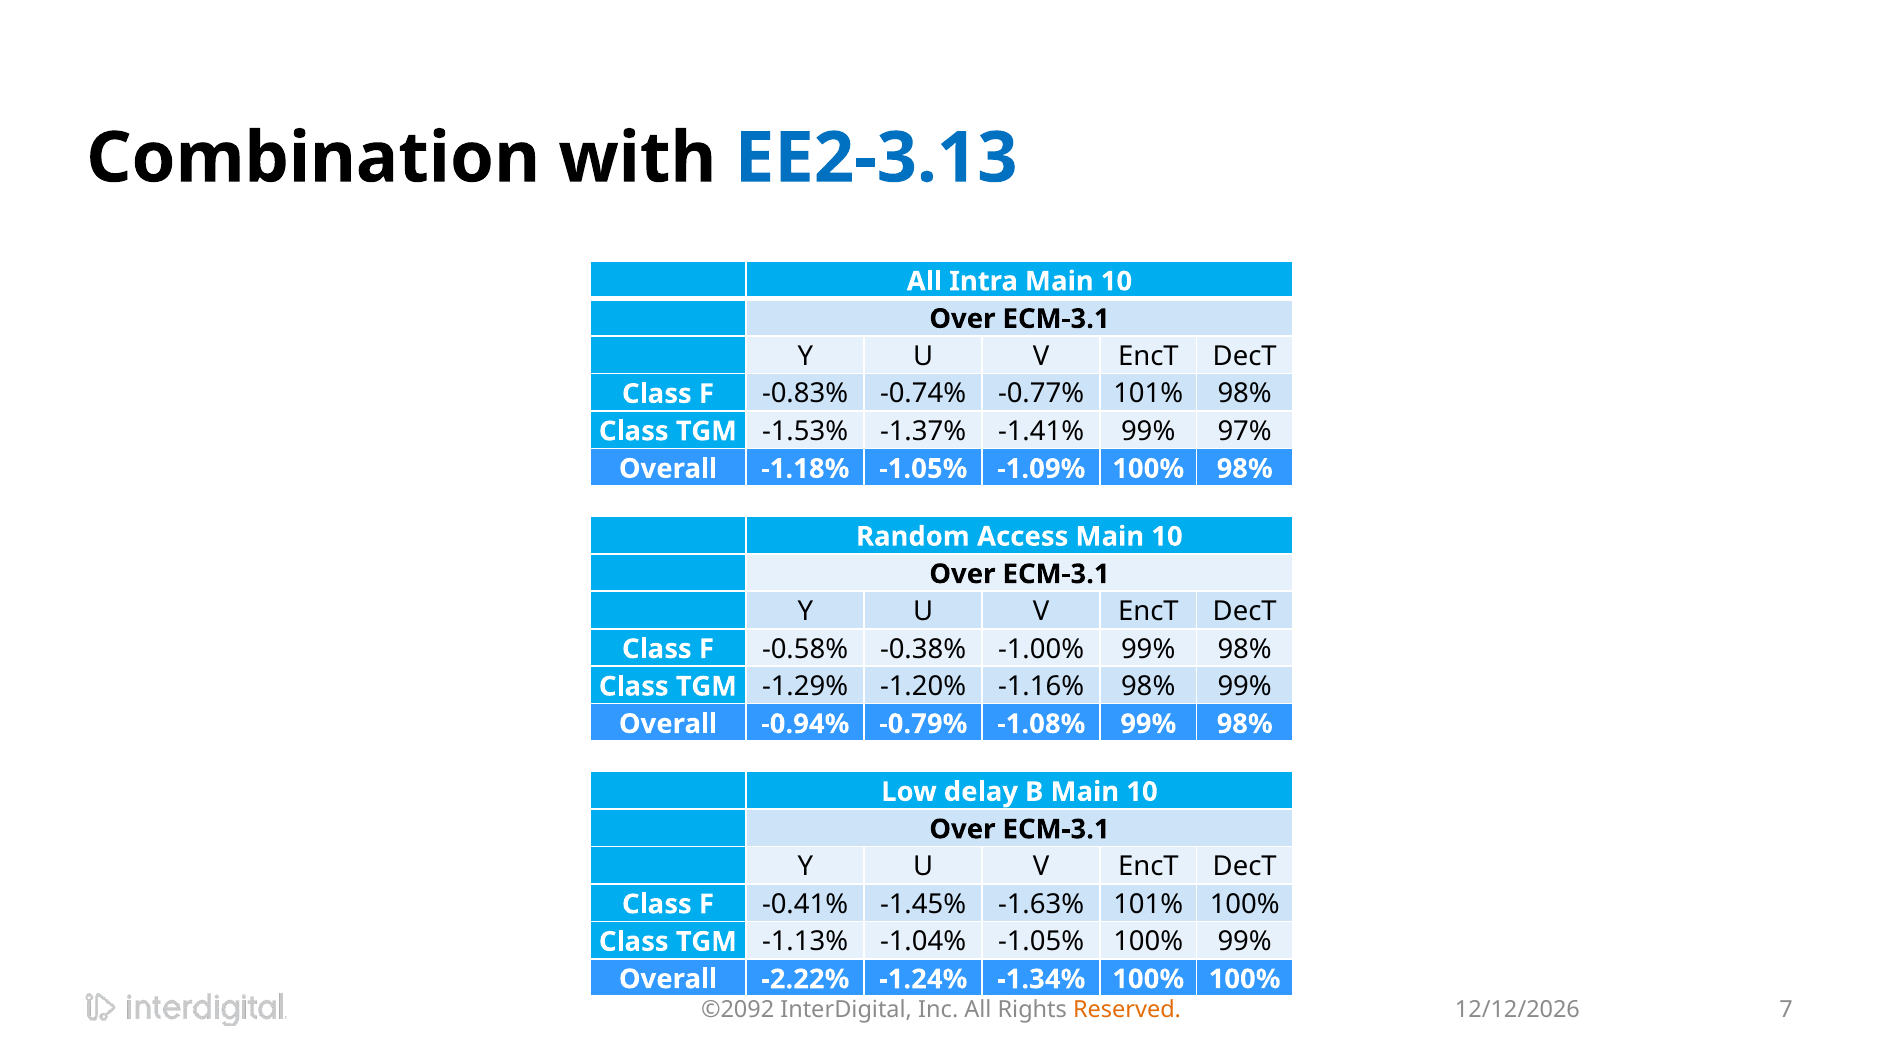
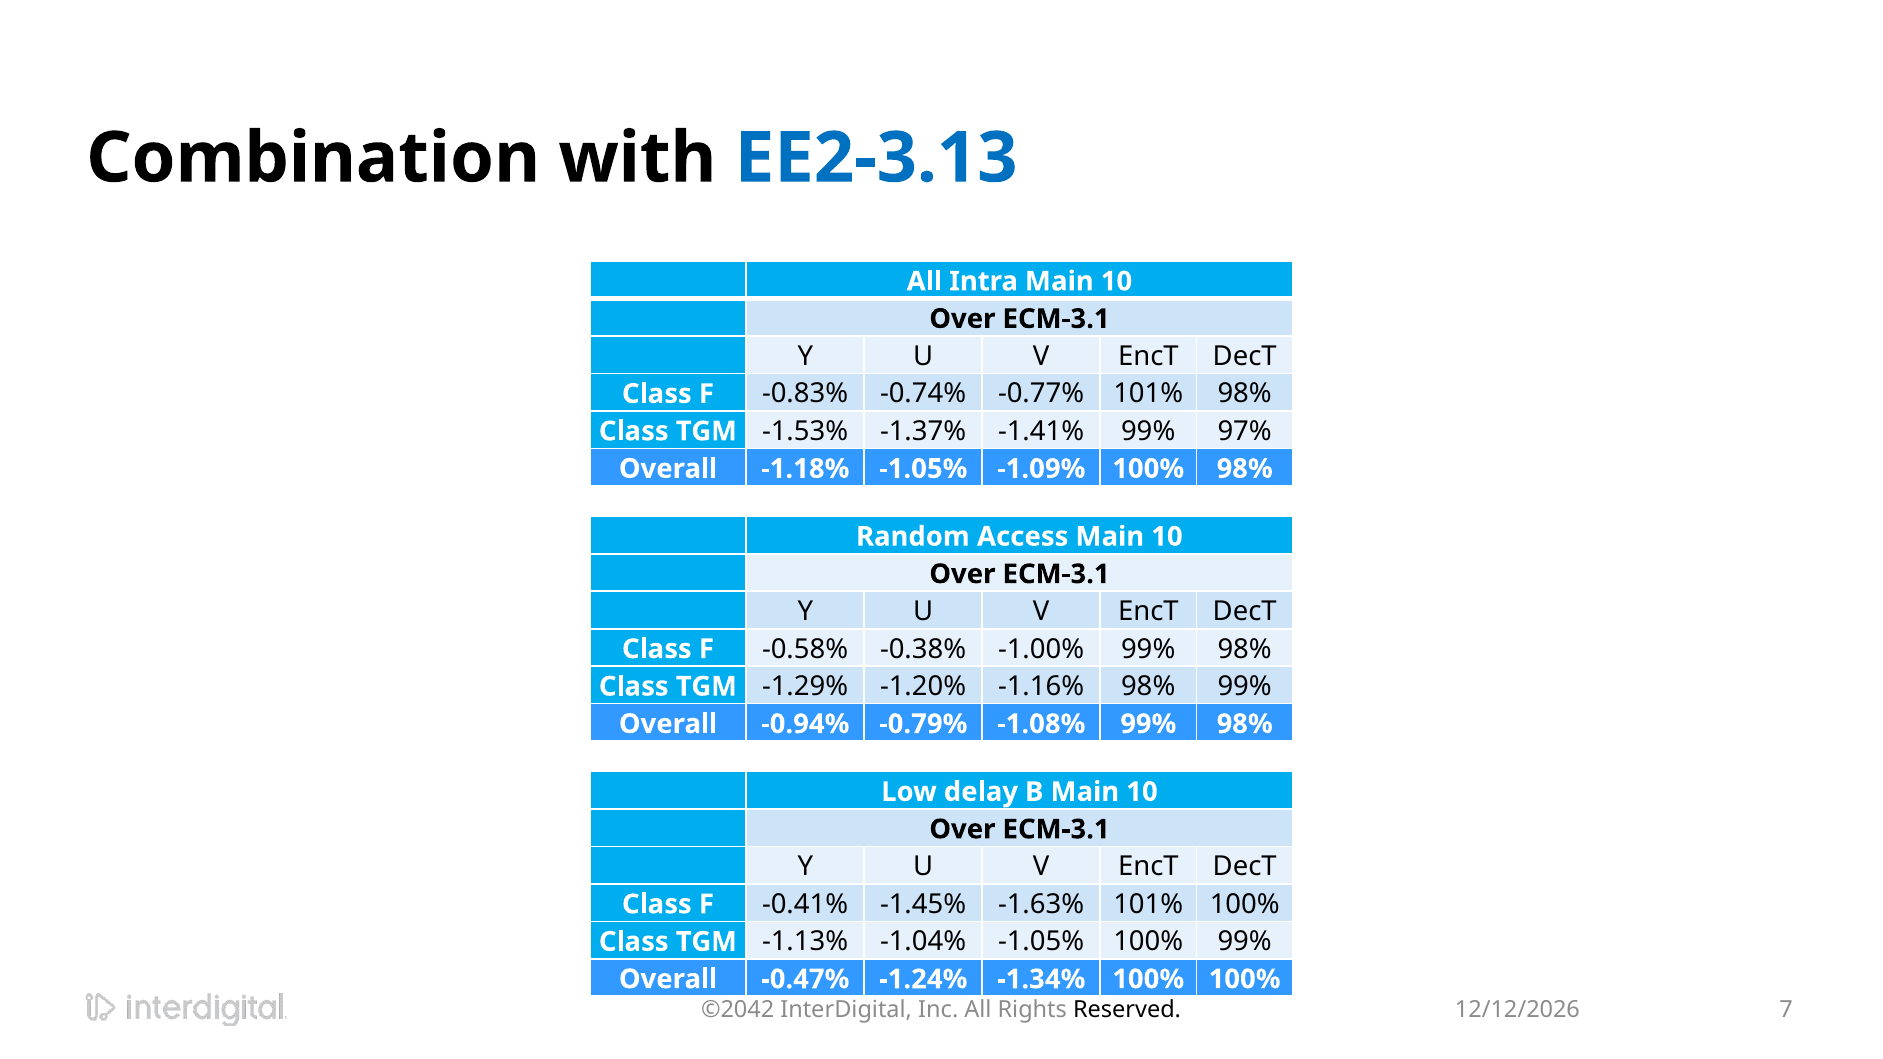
-2.22%: -2.22% -> -0.47% (805, 979)
©2092: ©2092 -> ©2042 (738, 1010)
Reserved colour: orange -> black (1127, 1010)
